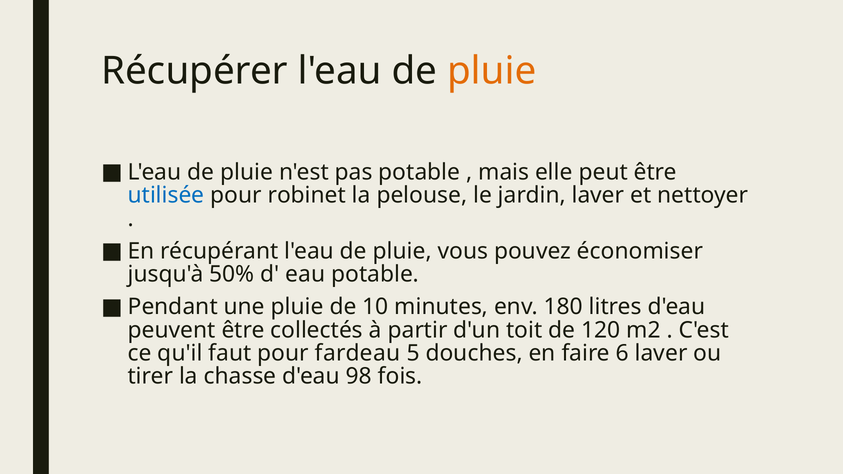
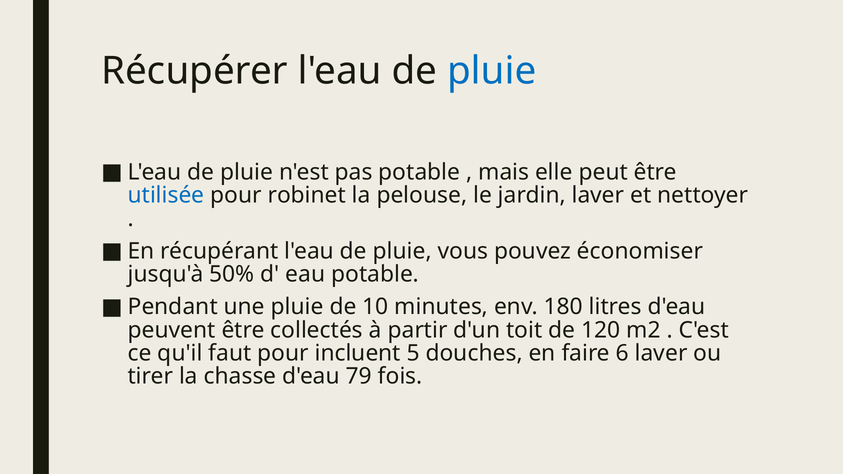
pluie colour: orange -> blue (492, 71)
fardeau: fardeau -> incluent (358, 353)
98: 98 -> 79 (359, 377)
